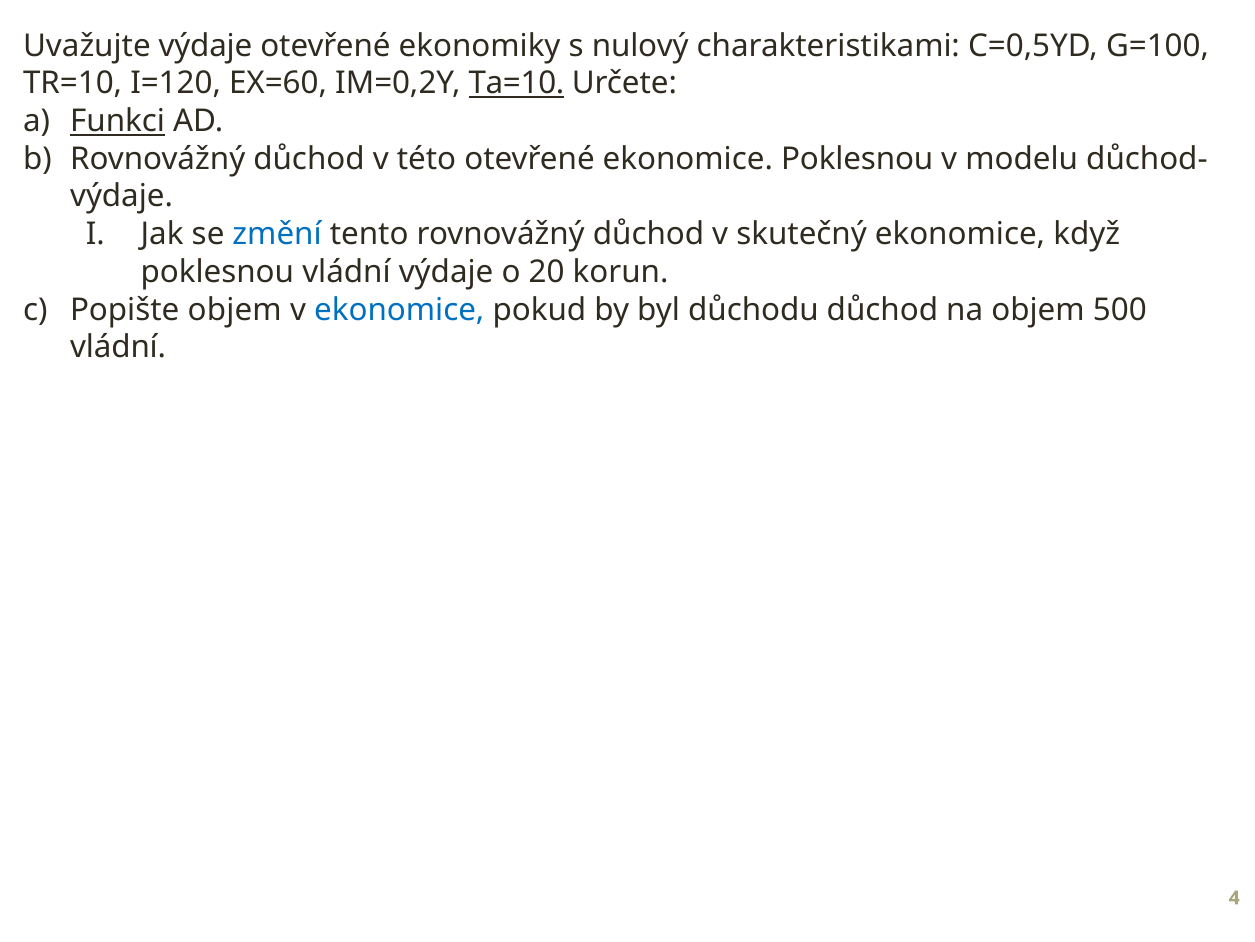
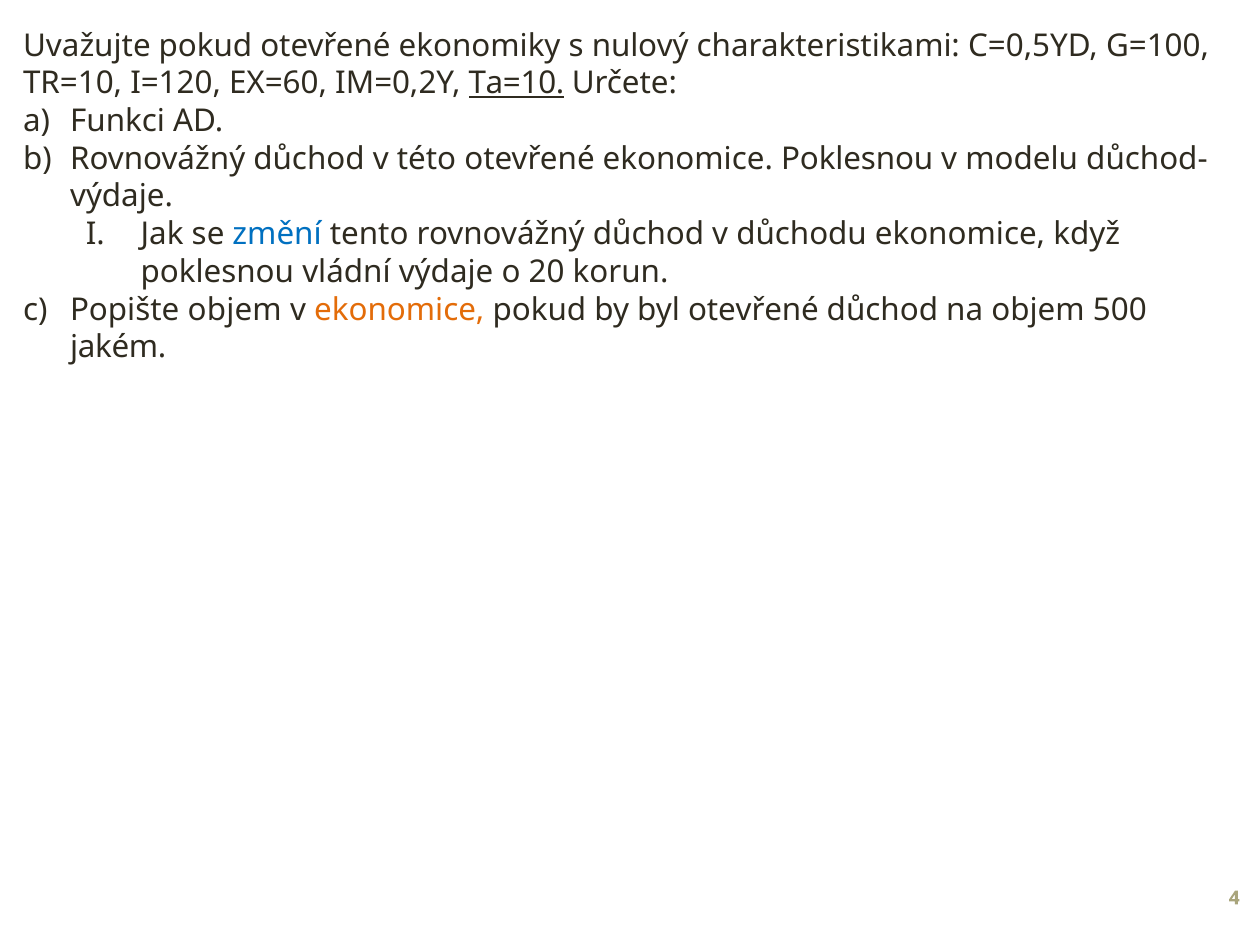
Uvažujte výdaje: výdaje -> pokud (205, 46)
Funkci underline: present -> none (118, 121)
skutečný: skutečný -> důchodu (802, 234)
ekonomice colour: blue -> orange (399, 309)
byl důchodu: důchodu -> otevřené (753, 309)
vládní: vládní -> jakém (118, 347)
